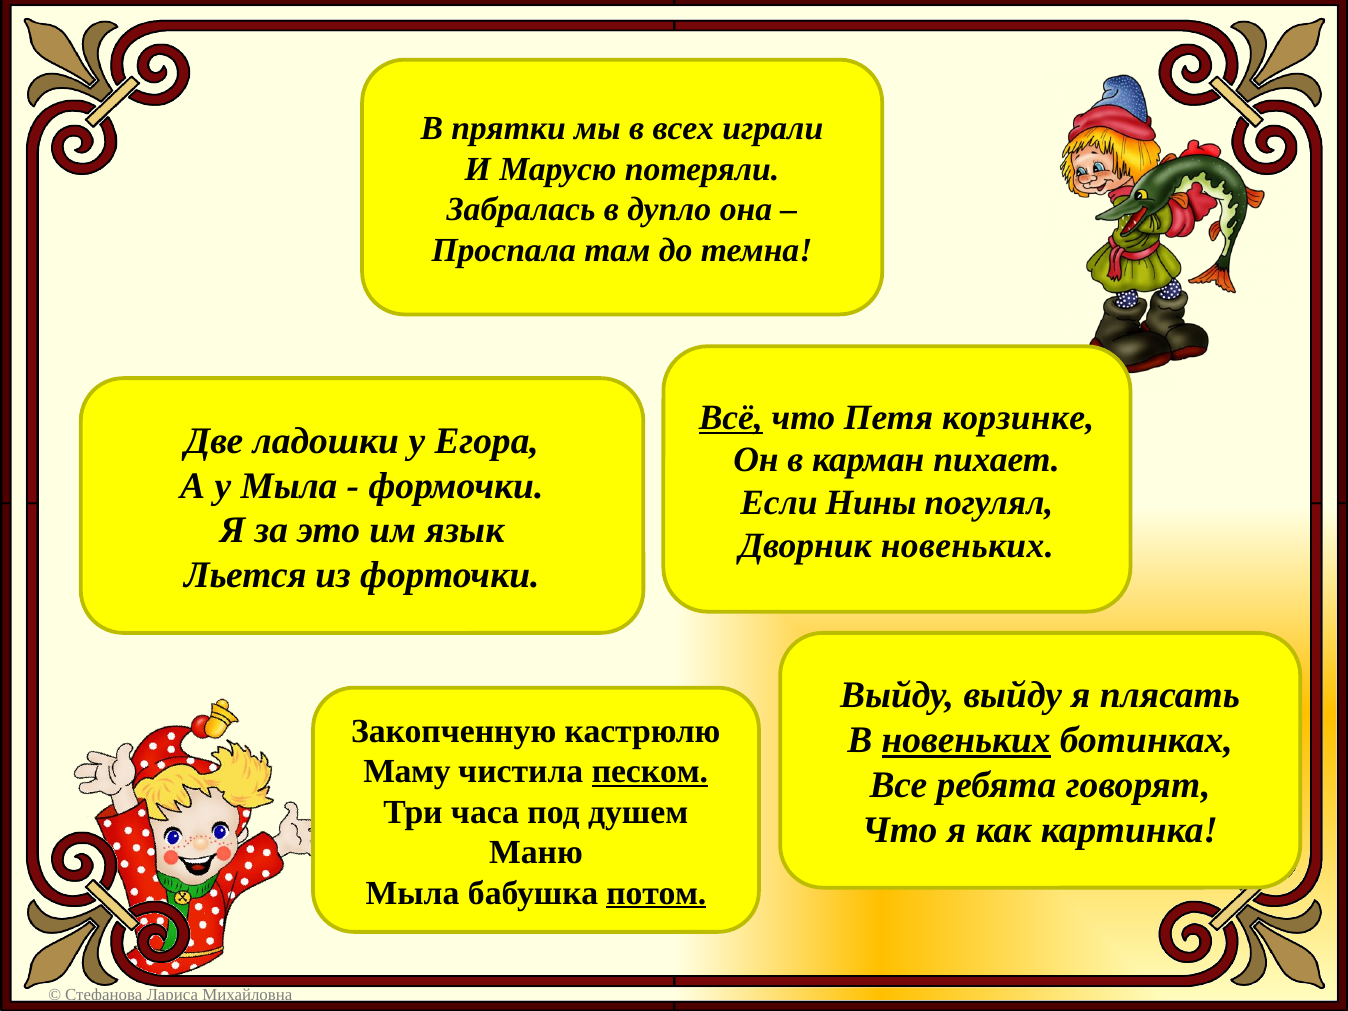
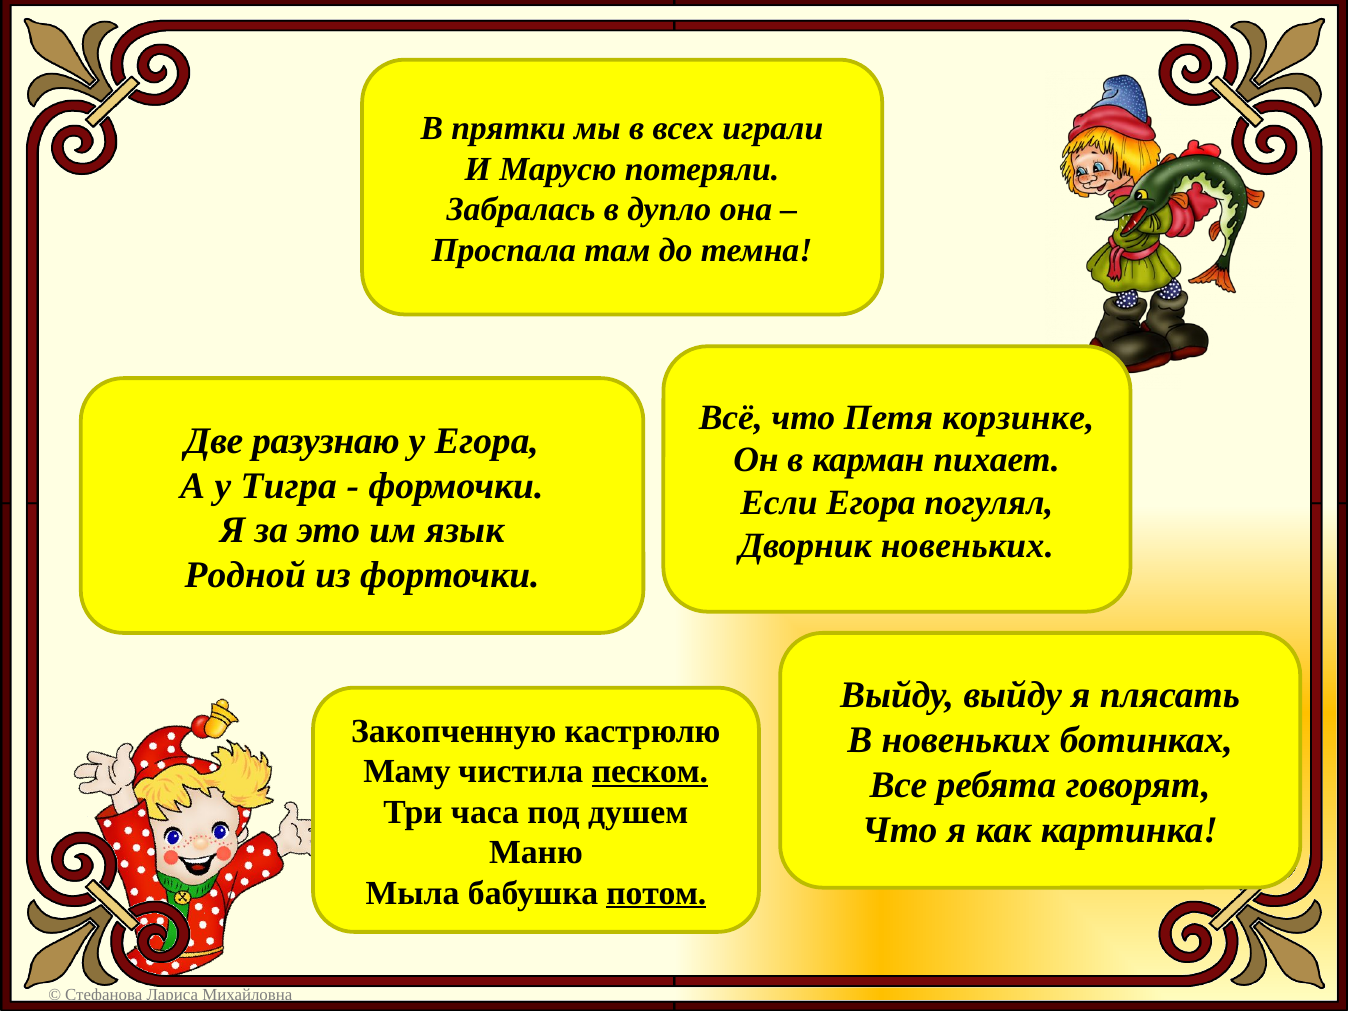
Всё underline: present -> none (731, 417)
ладошки: ладошки -> разузнаю (326, 441)
у Мыла: Мыла -> Тигра (289, 486)
Если Нины: Нины -> Егора (871, 503)
Льется: Льется -> Родной (245, 576)
новеньких underline: present -> none (966, 740)
